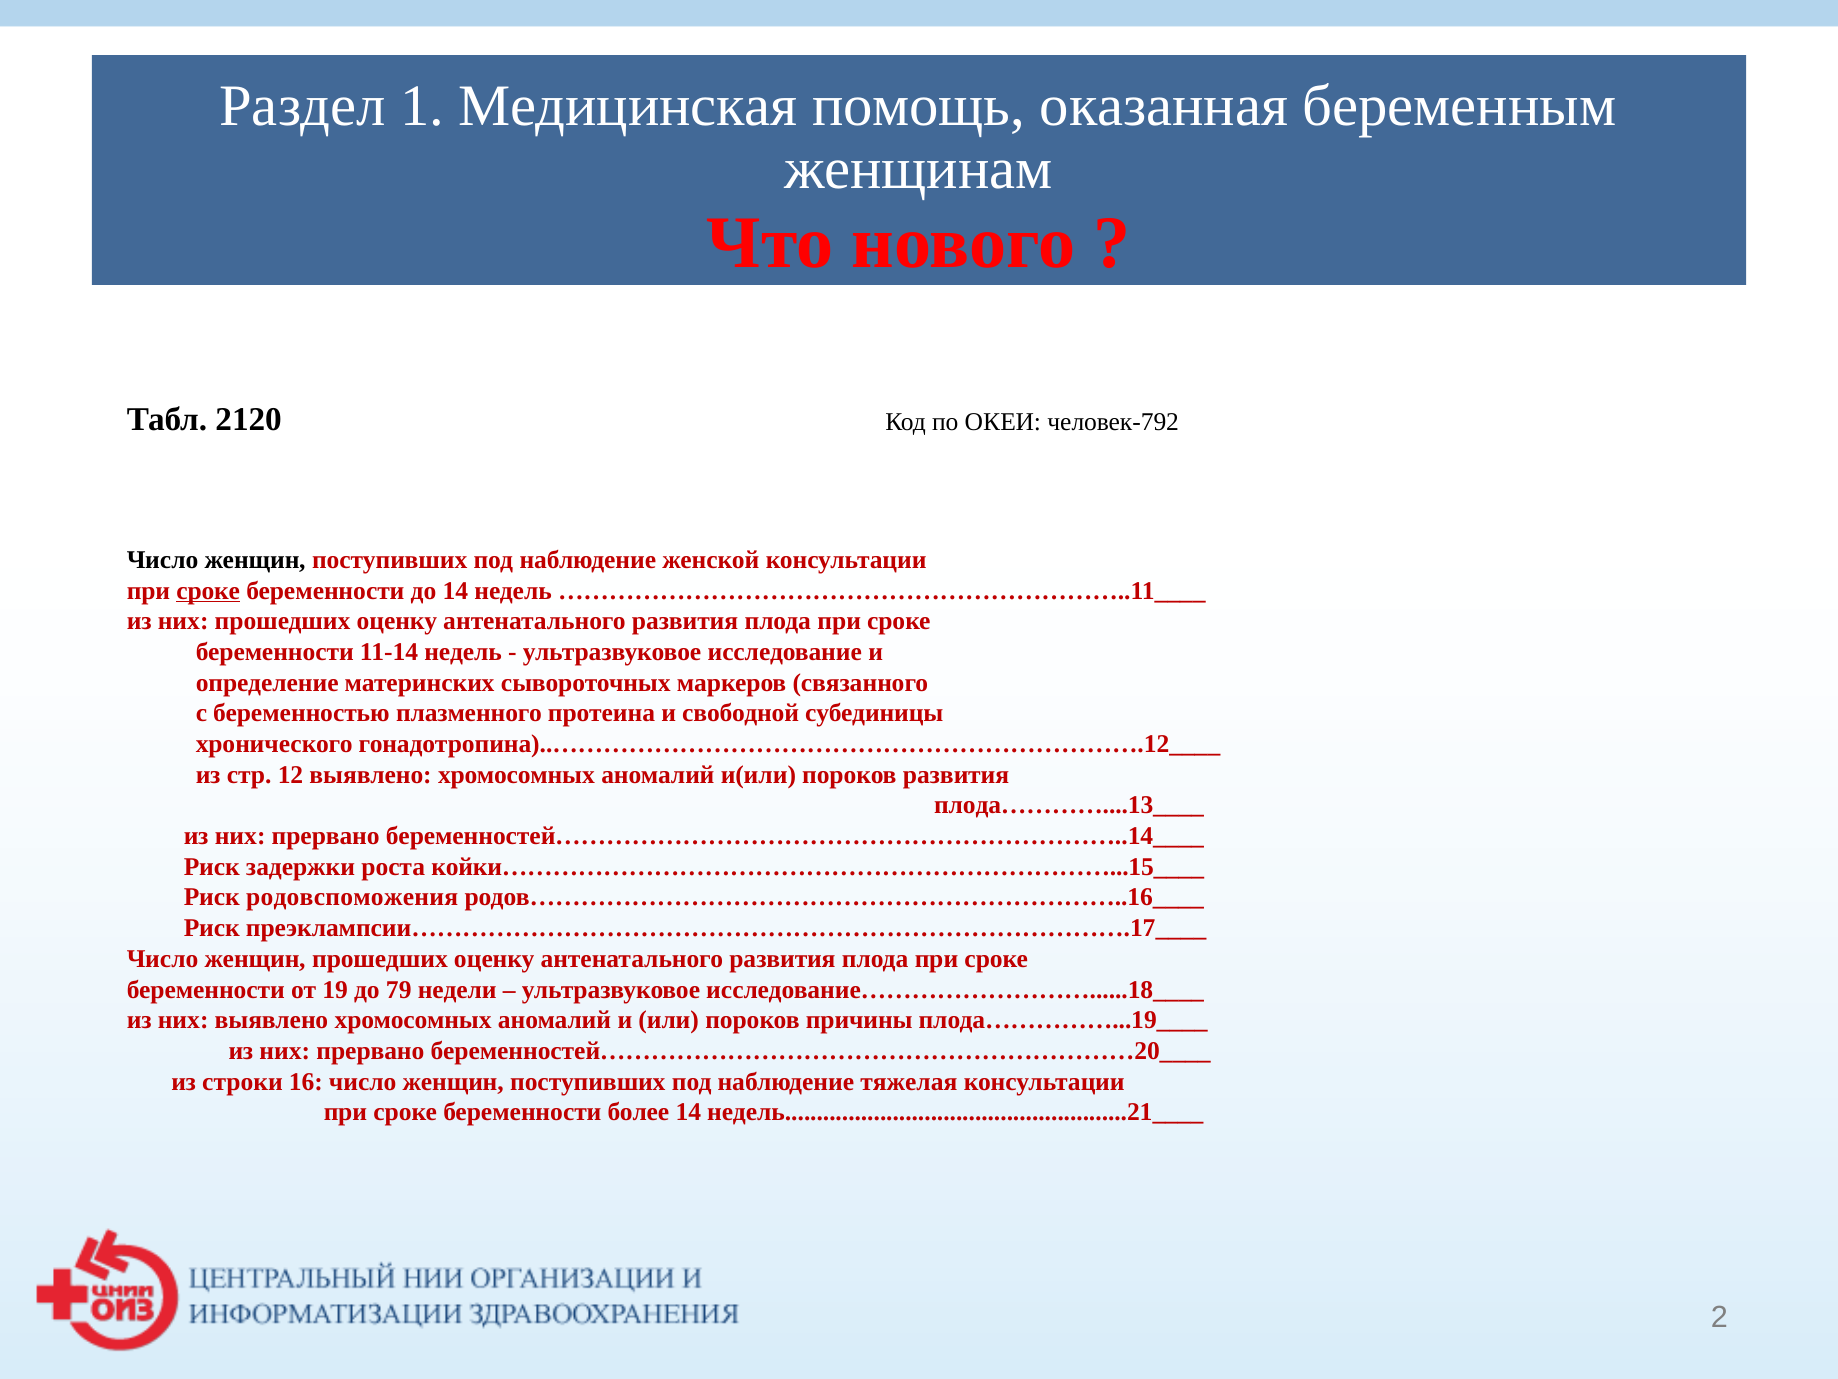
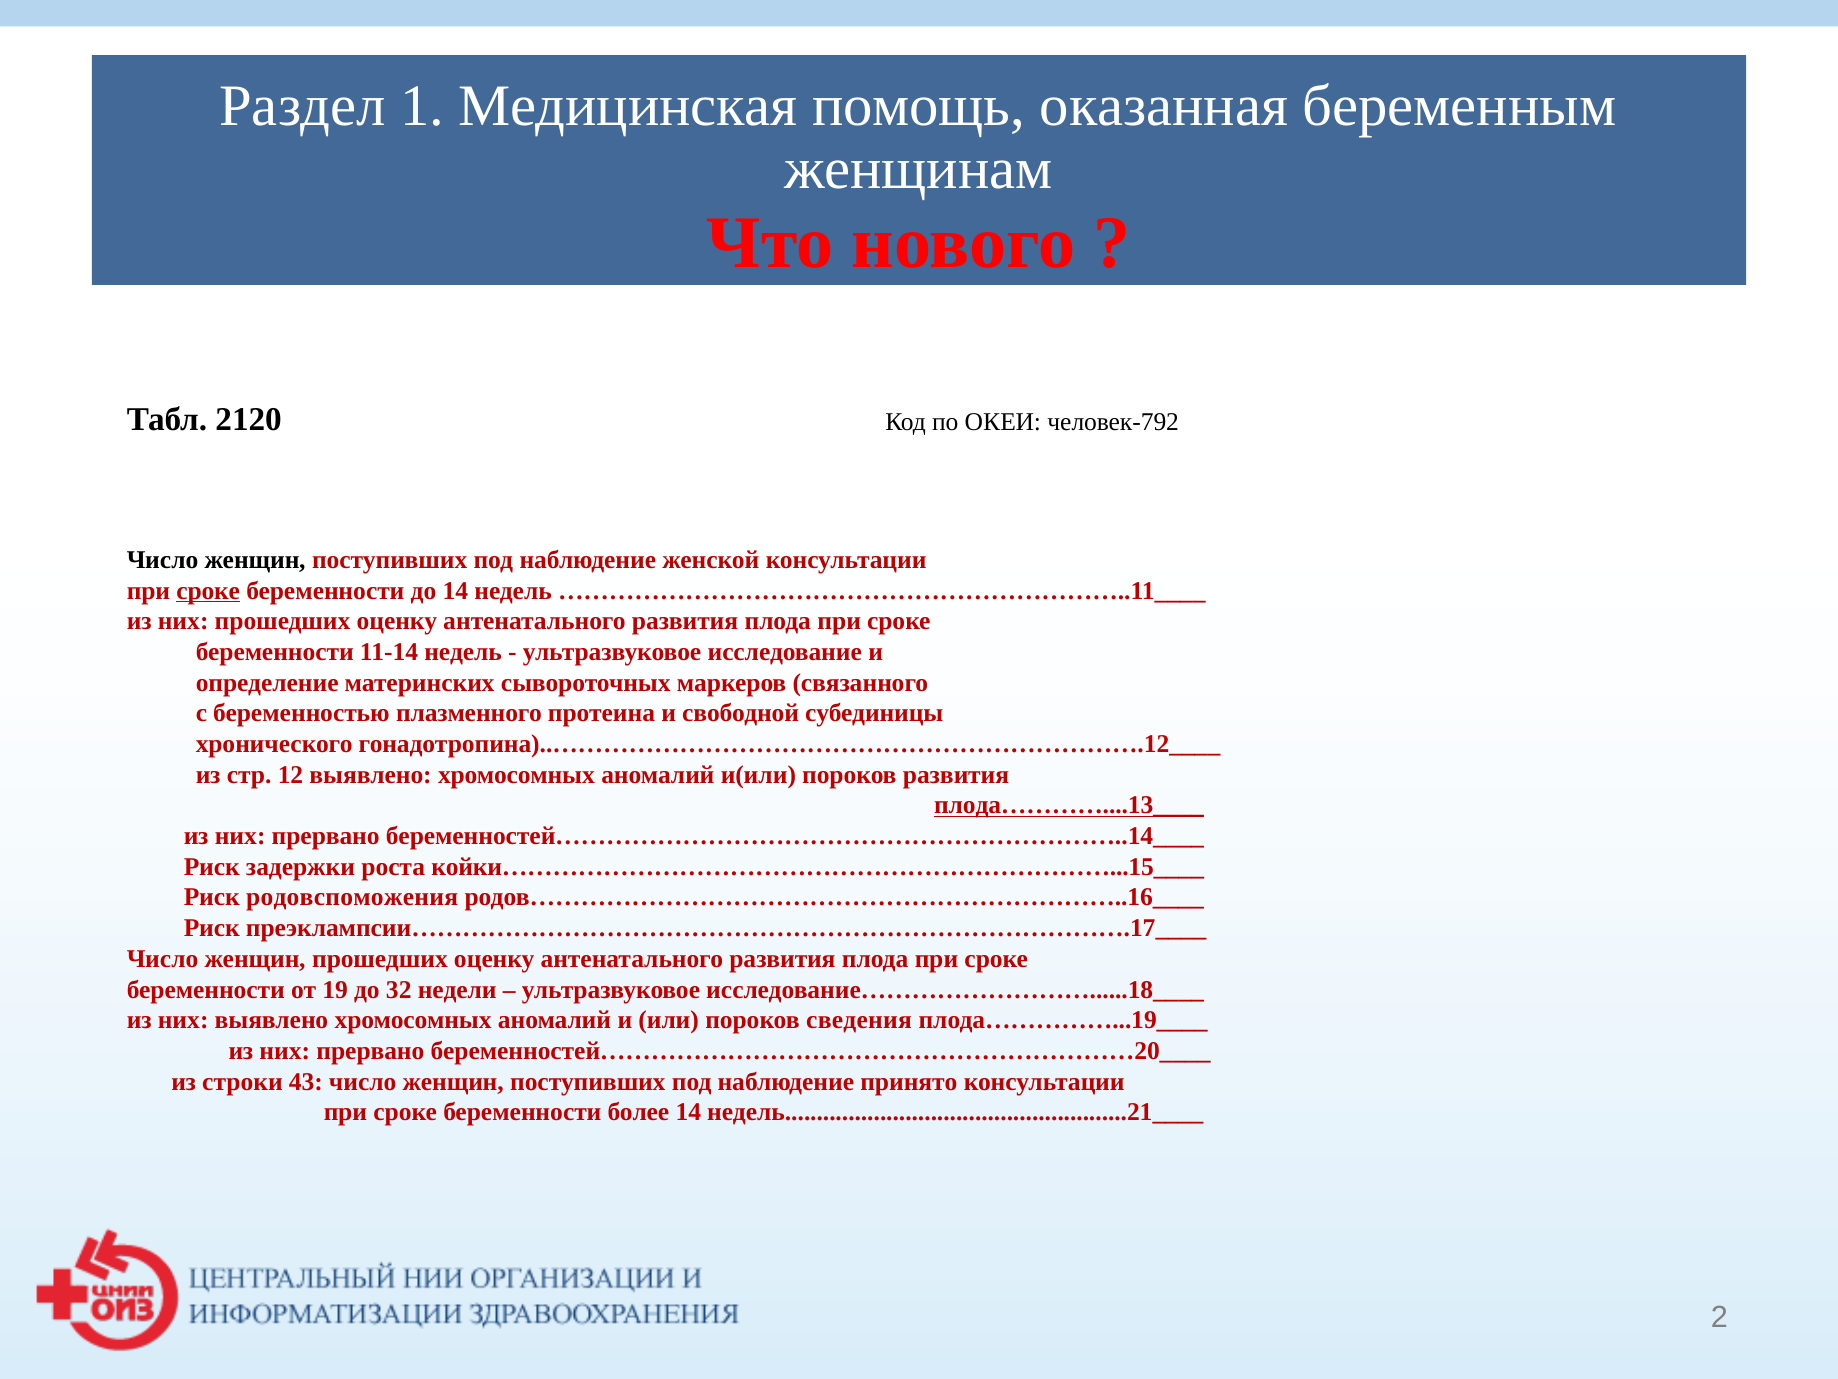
плода…………....13____ underline: none -> present (1069, 805)
79: 79 -> 32 (399, 989)
причины: причины -> сведения (859, 1020)
16: 16 -> 43 (306, 1081)
тяжелая: тяжелая -> принято (909, 1081)
